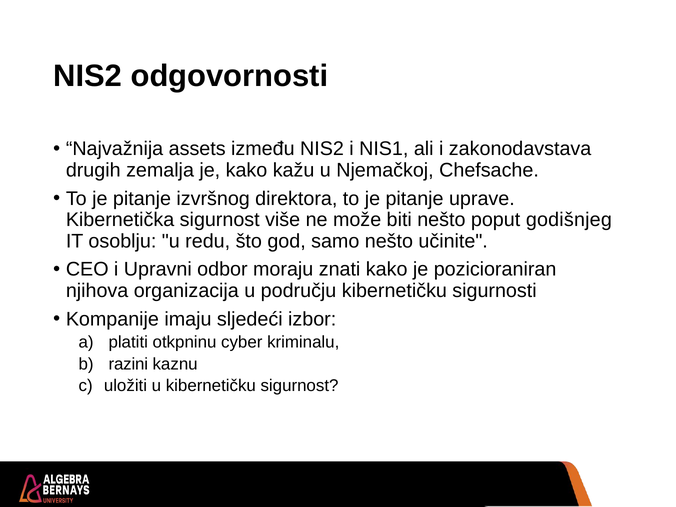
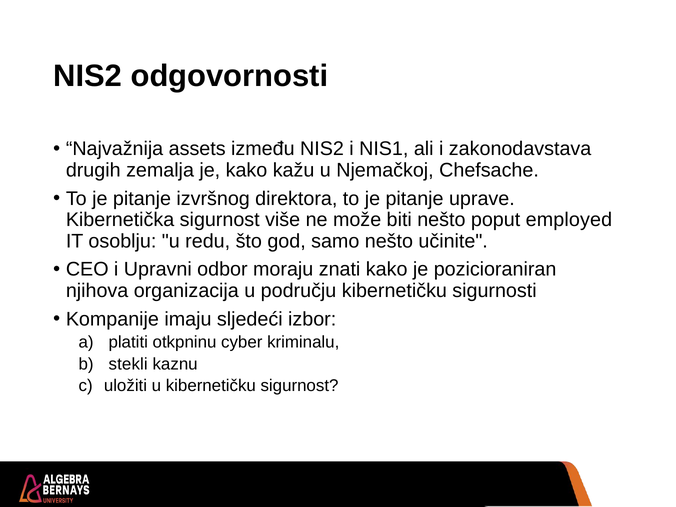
godišnjeg: godišnjeg -> employed (569, 220)
razini: razini -> stekli (128, 364)
